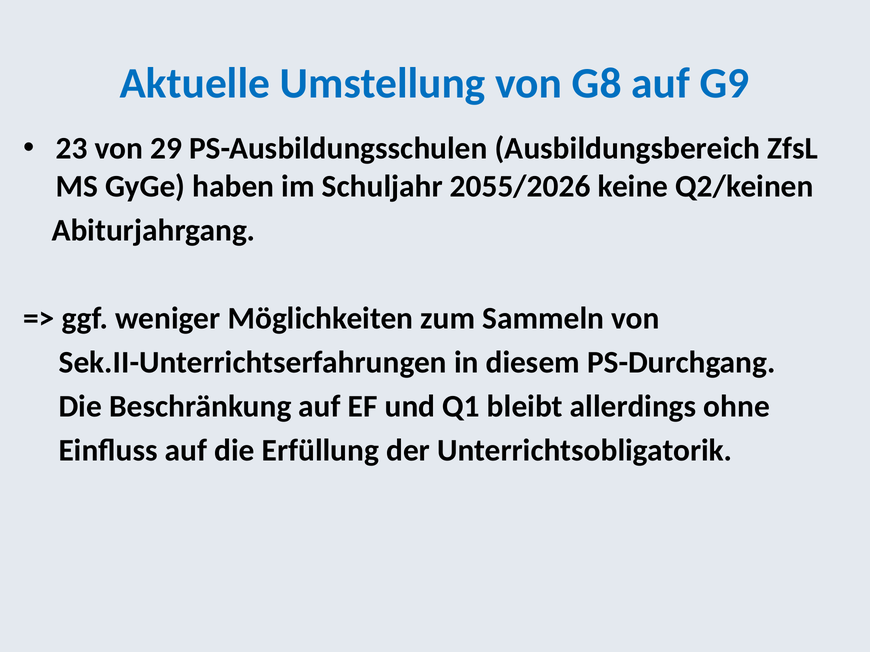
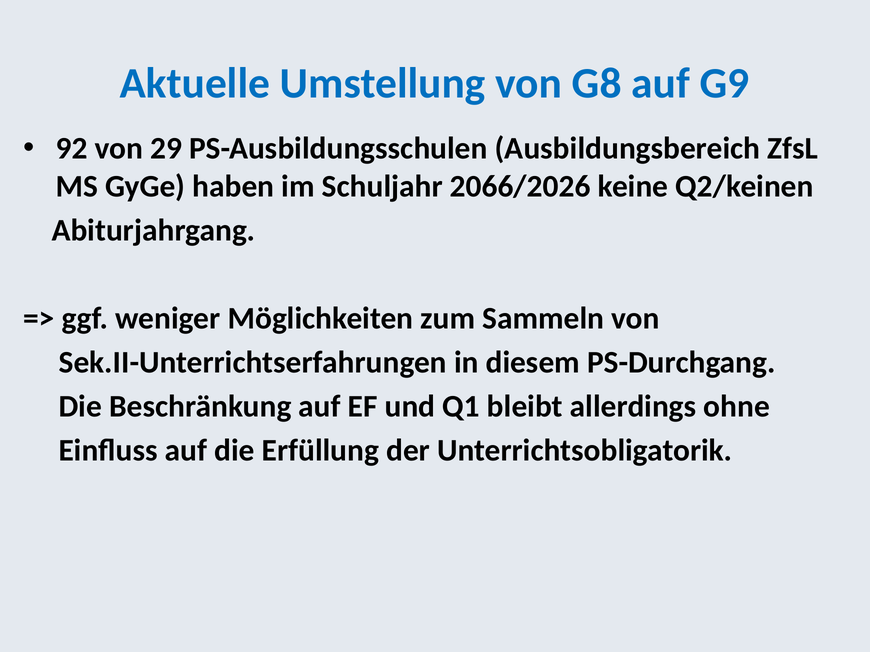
23: 23 -> 92 (72, 149)
2055/2026: 2055/2026 -> 2066/2026 (520, 186)
